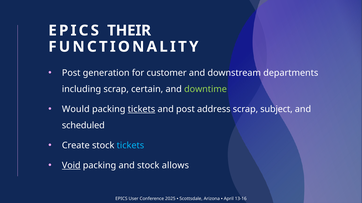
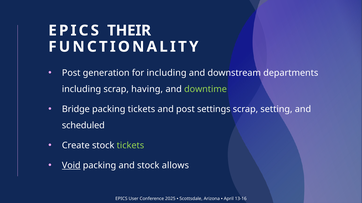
for customer: customer -> including (167, 73)
certain: certain -> having (147, 89)
Would: Would -> Bridge (76, 109)
tickets underline: present -> none (141, 109)
address: address -> settings (214, 109)
subject: subject -> setting (276, 109)
tickets colour: light blue -> light green (130, 146)
